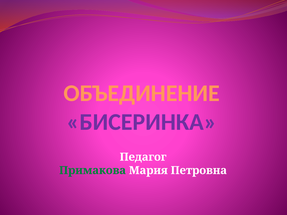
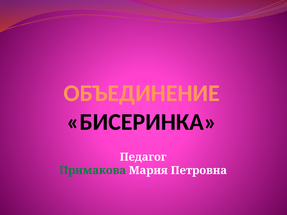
БИСЕРИНКА colour: purple -> black (142, 122)
